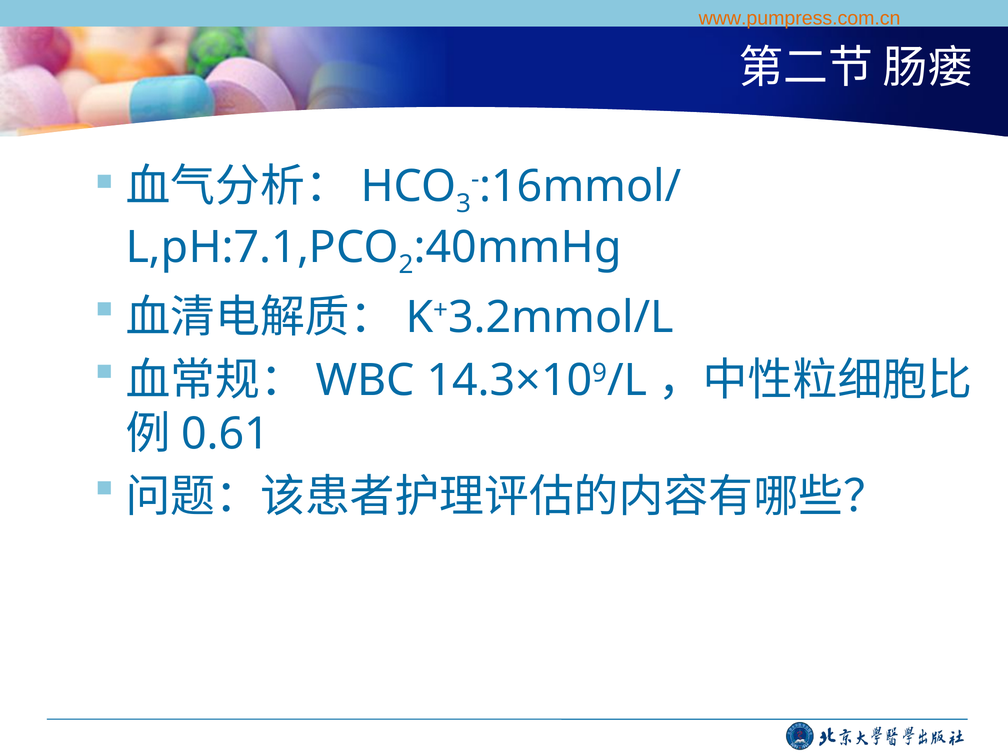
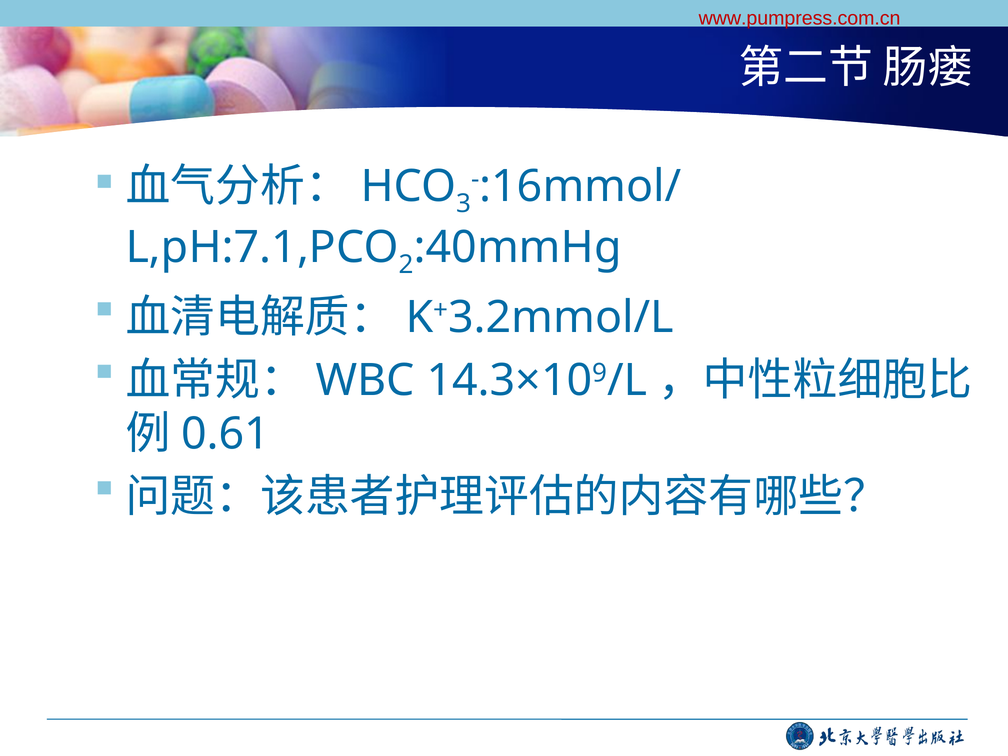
www.pumpress.com.cn colour: orange -> red (800, 18)
